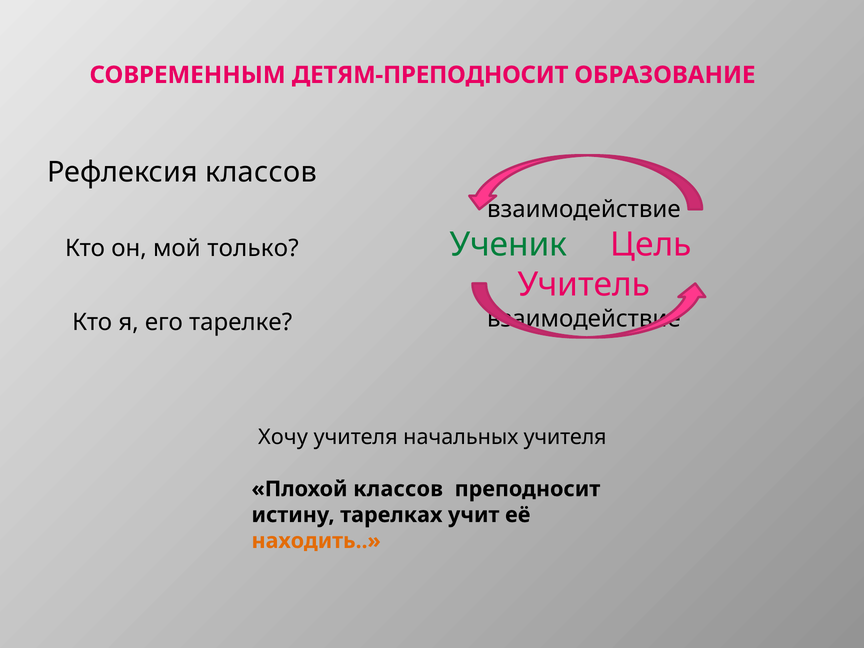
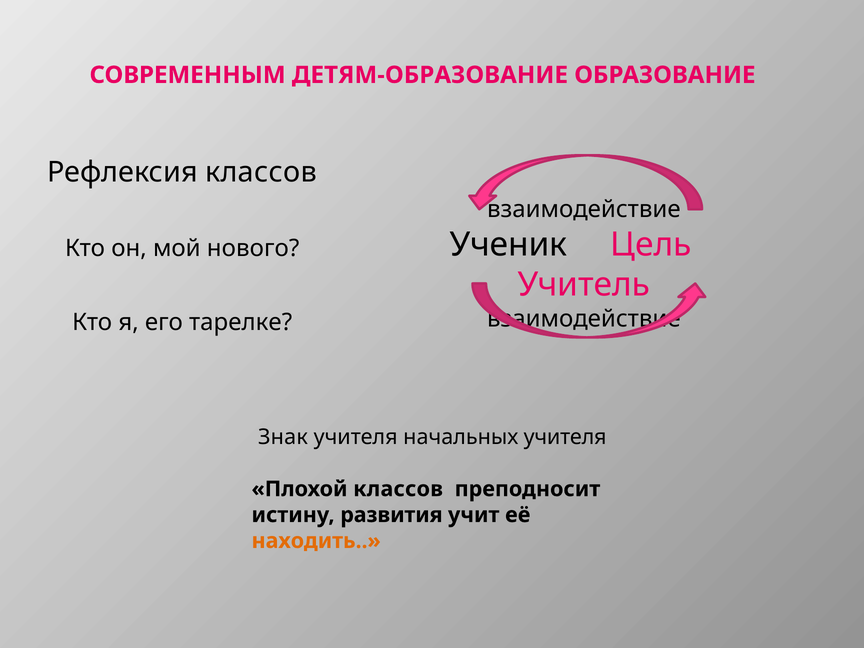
ДЕТЯМ-ПРЕПОДНОСИТ: ДЕТЯМ-ПРЕПОДНОСИТ -> ДЕТЯМ-ОБРАЗОВАНИЕ (430, 75)
Ученик colour: green -> black (508, 245)
только: только -> нового (253, 249)
Хочу: Хочу -> Знак (283, 437)
тарелках: тарелках -> развития (391, 515)
